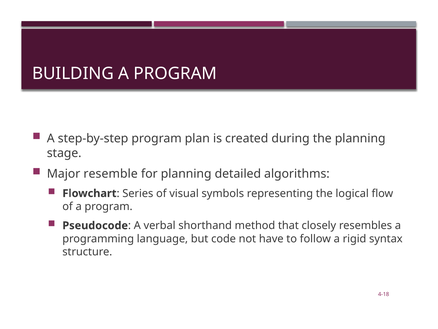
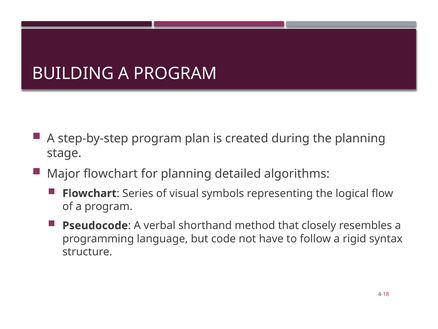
Major resemble: resemble -> flowchart (111, 174)
